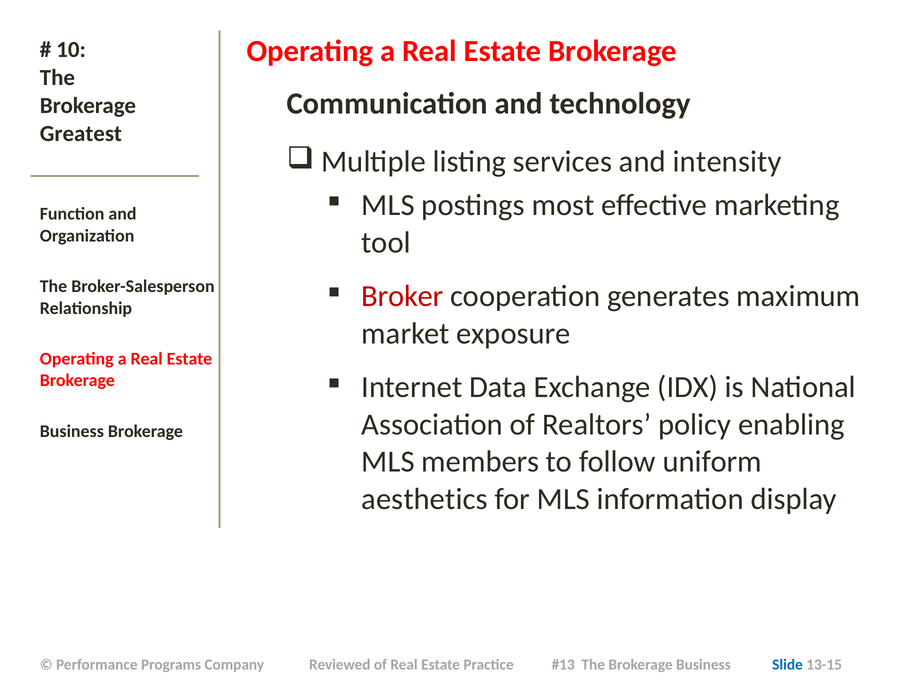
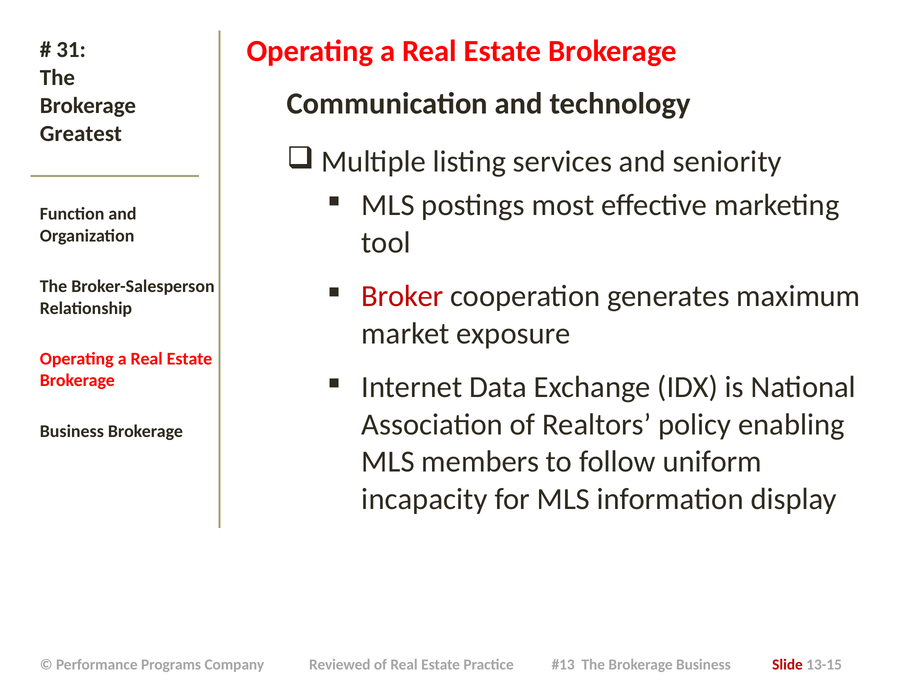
10: 10 -> 31 (71, 50)
intensity: intensity -> seniority (727, 162)
aesthetics: aesthetics -> incapacity (425, 499)
Slide colour: blue -> red (787, 665)
